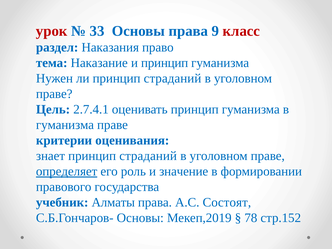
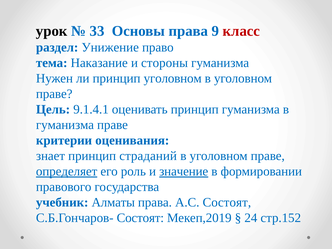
урок colour: red -> black (52, 31)
Наказания: Наказания -> Унижение (110, 47)
и принцип: принцип -> стороны (165, 63)
ли принцип страданий: страданий -> уголовном (173, 78)
2.7.4.1: 2.7.4.1 -> 9.1.4.1 (91, 109)
значение underline: none -> present (184, 171)
С.Б.Гончаров- Основы: Основы -> Состоят (140, 218)
78: 78 -> 24 (251, 218)
